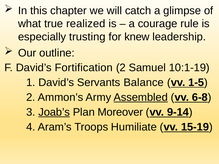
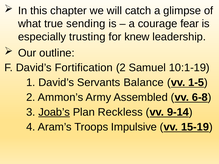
realized: realized -> sending (86, 24)
rule: rule -> fear (190, 24)
Assembled underline: present -> none (141, 97)
Moreover: Moreover -> Reckless (120, 112)
Humiliate: Humiliate -> Impulsive (134, 127)
